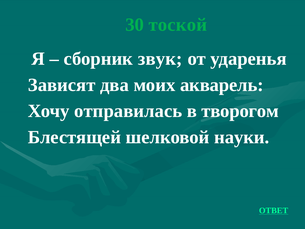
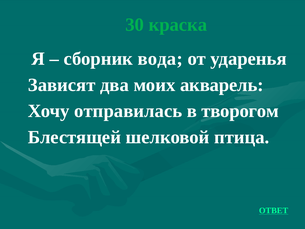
тоской: тоской -> краска (178, 25)
звук: звук -> вода (160, 59)
науки: науки -> птица (242, 137)
